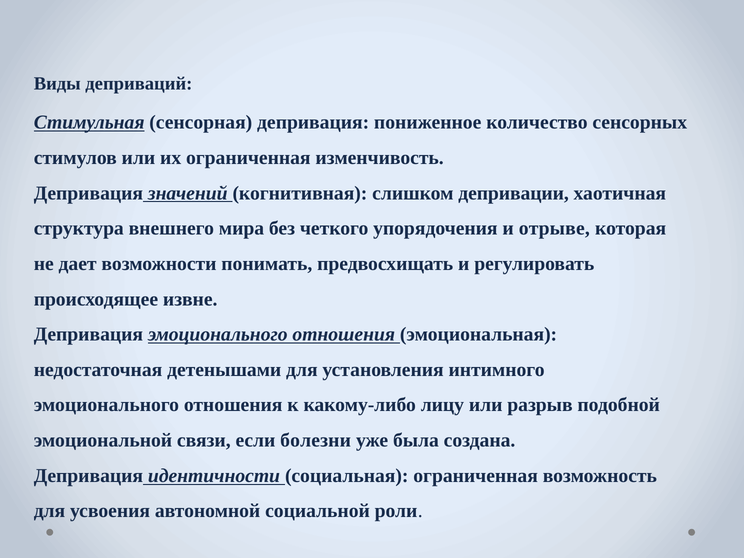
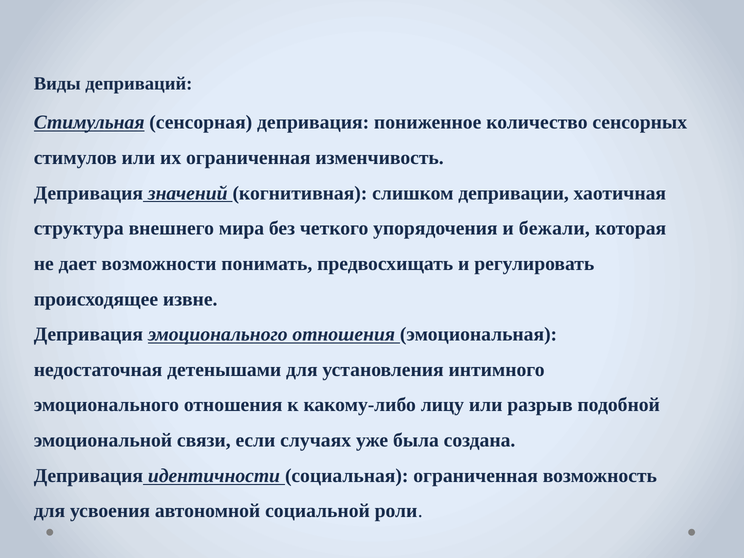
отрыве: отрыве -> бежали (554, 228)
болезни: болезни -> случаях (316, 440)
